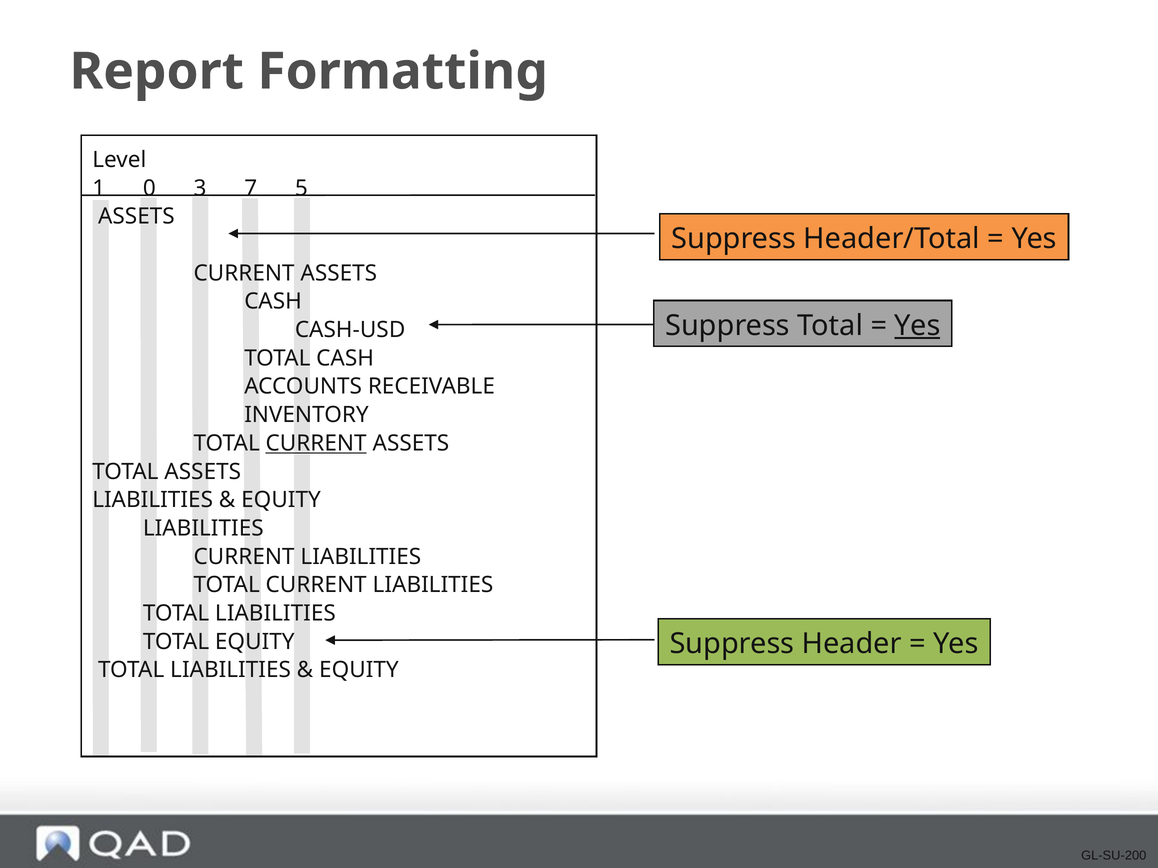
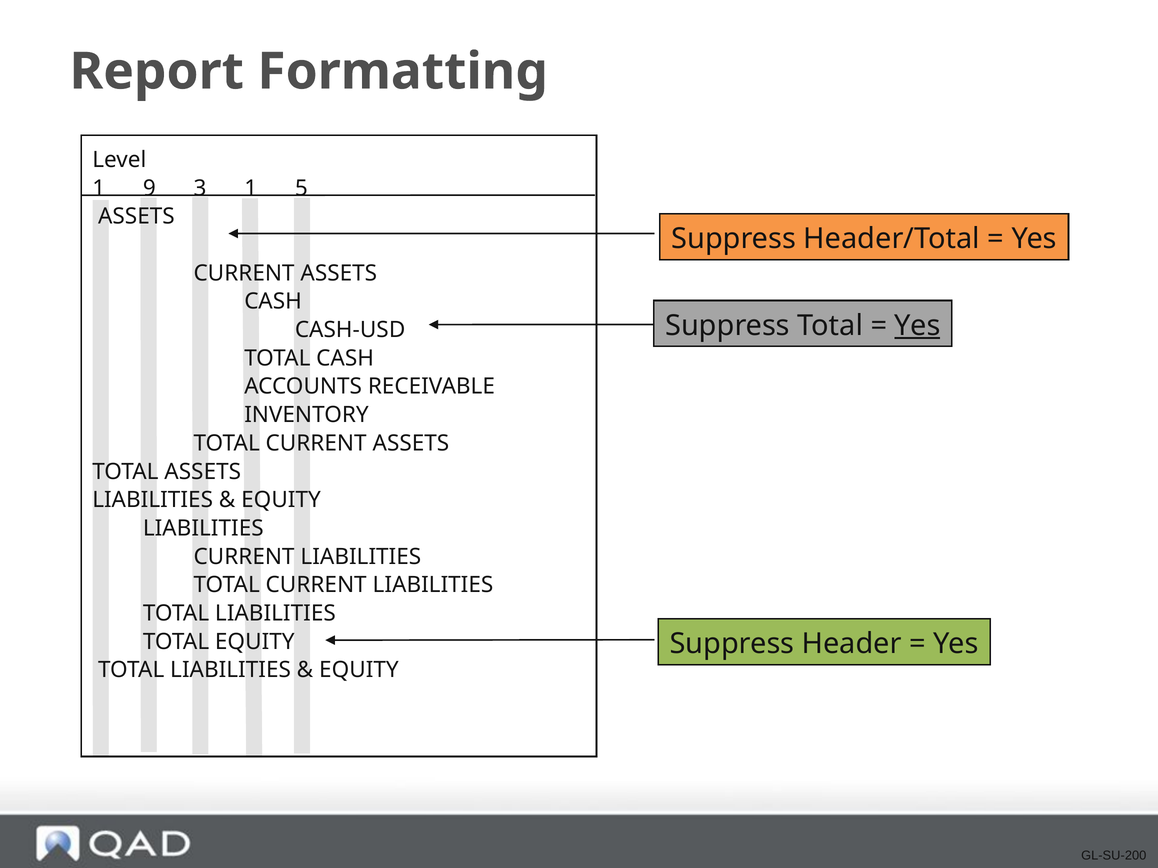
0: 0 -> 9 (149, 188)
3 7: 7 -> 1 (251, 188)
CURRENT underline: present -> none (316, 444)
